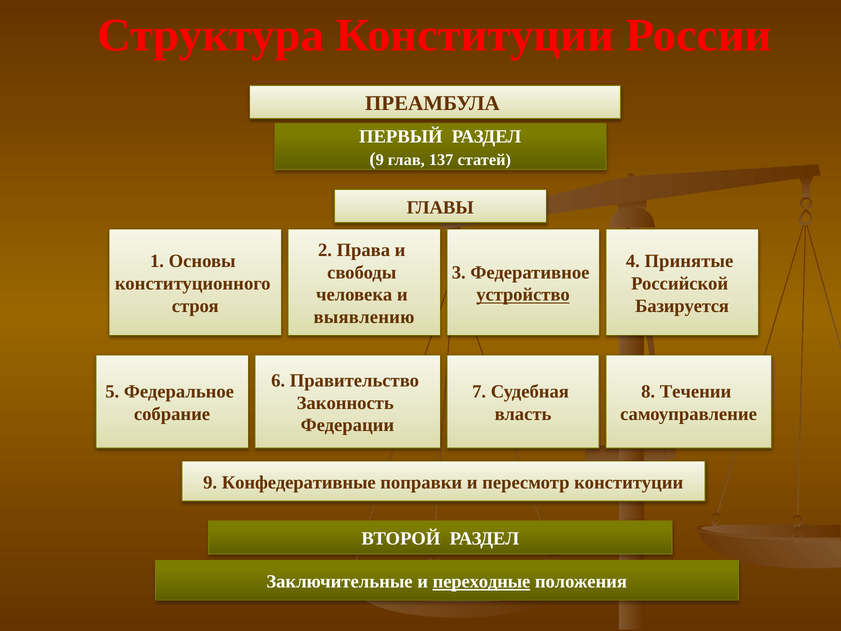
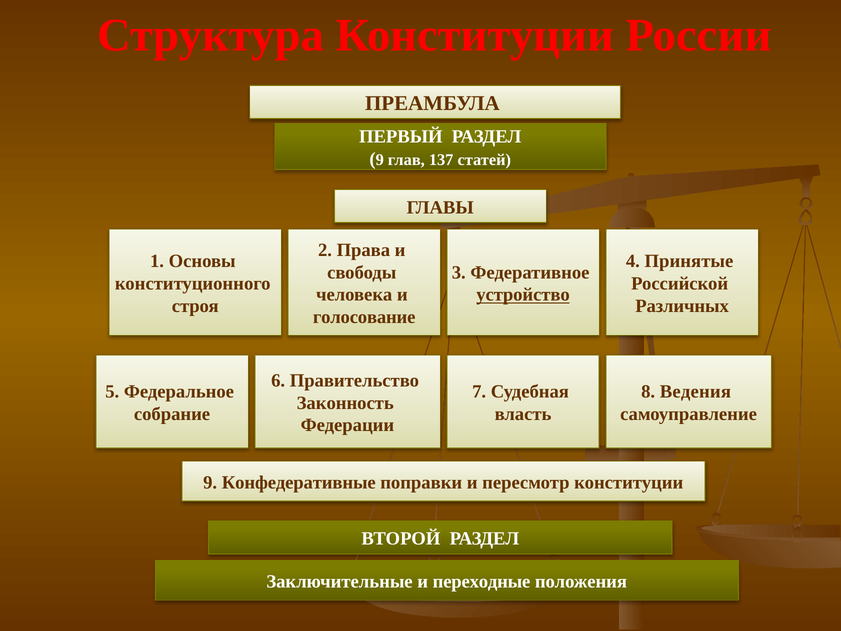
Базируется: Базируется -> Различных (682, 306)
выявлению: выявлению -> голосование (364, 317)
Течении: Течении -> Ведения (695, 391)
переходные underline: present -> none (482, 582)
